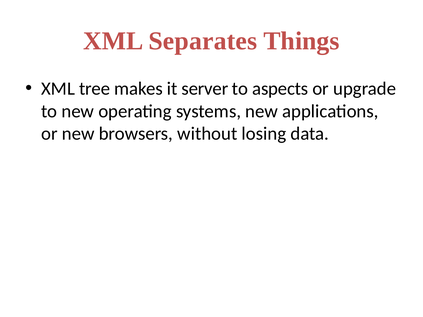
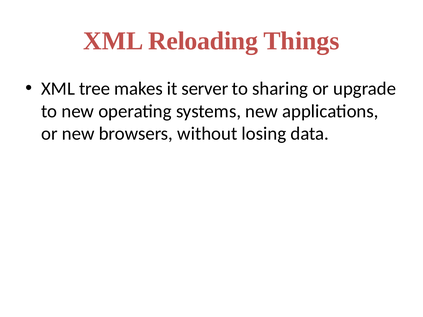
Separates: Separates -> Reloading (203, 41)
aspects: aspects -> sharing (280, 89)
